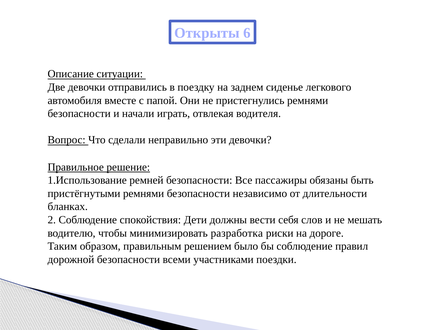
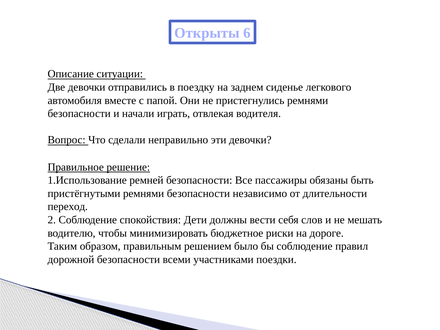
бланках: бланках -> переход (68, 207)
разработка: разработка -> бюджетное (237, 233)
